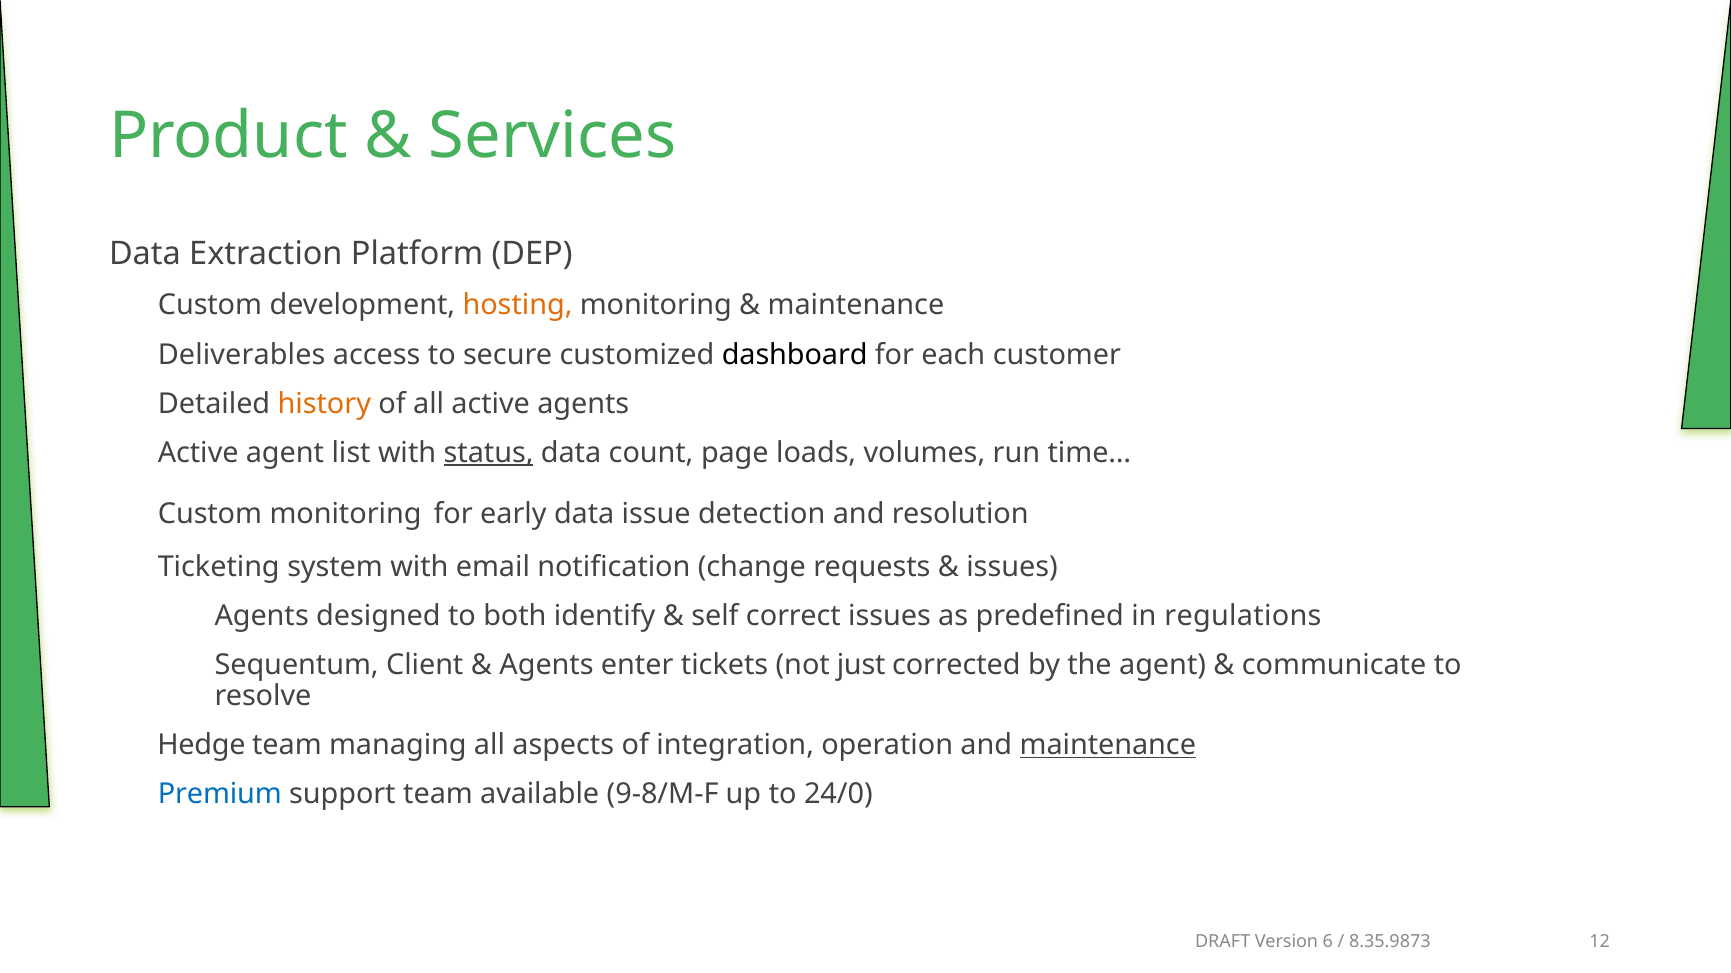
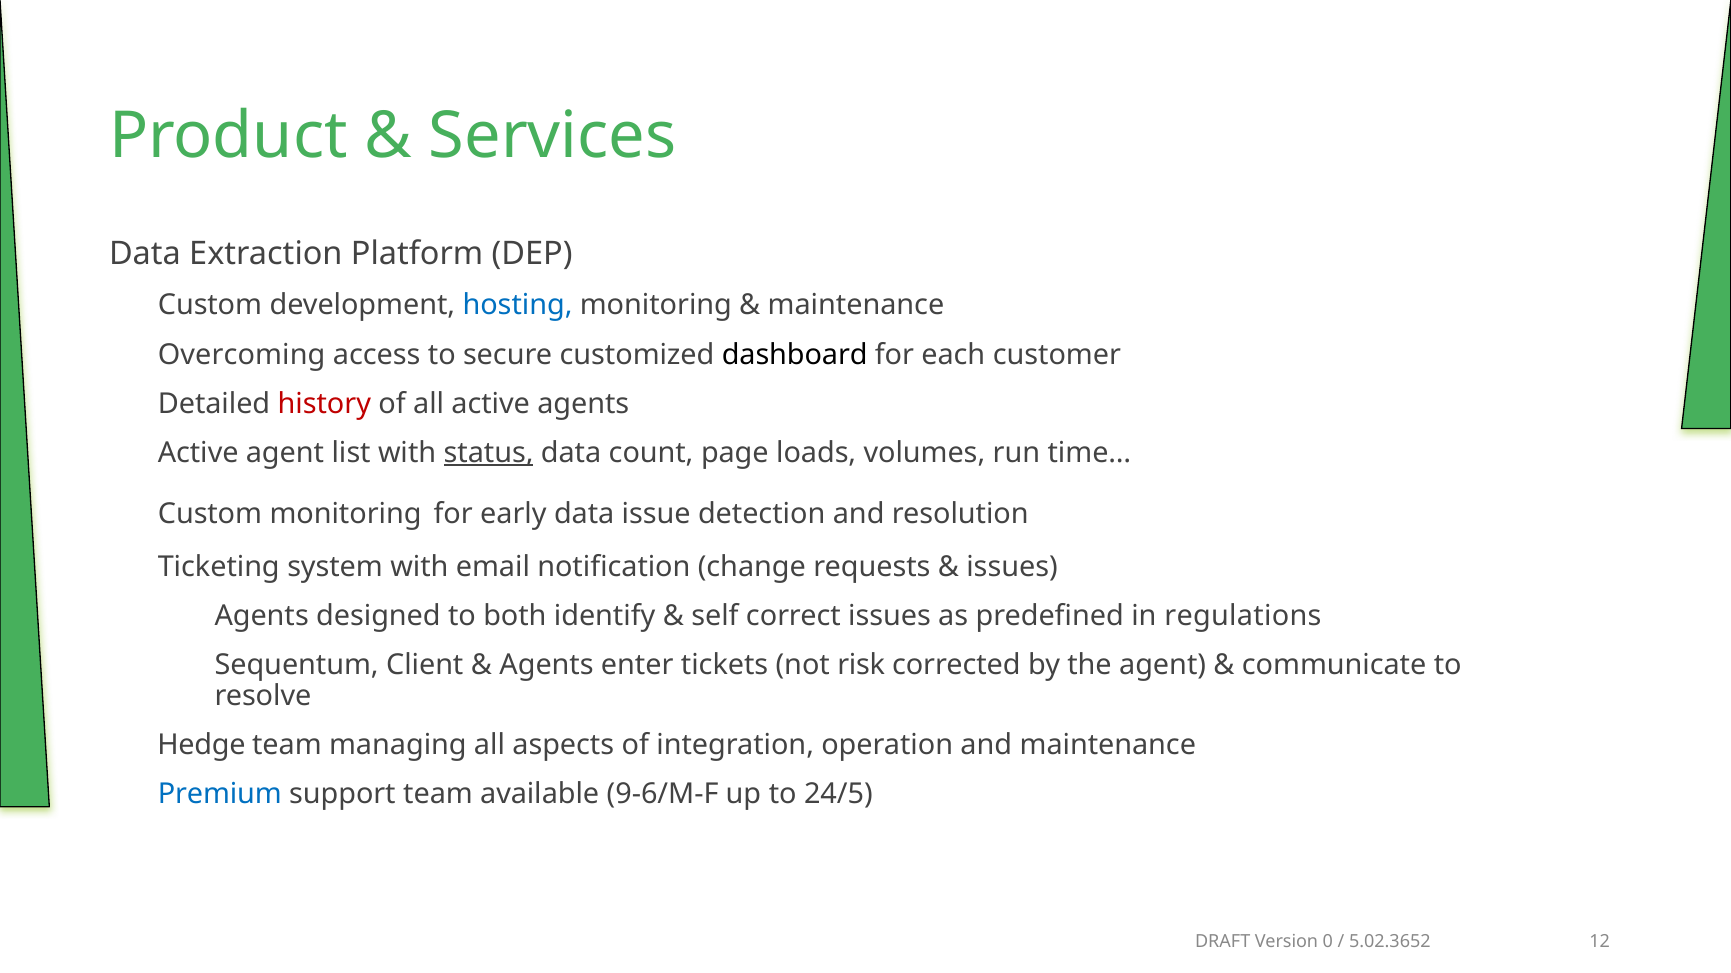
hosting colour: orange -> blue (518, 306)
Deliverables: Deliverables -> Overcoming (242, 355)
history colour: orange -> red (324, 404)
just: just -> risk (861, 665)
maintenance underline: present -> none (1108, 746)
9-8/M-F: 9-8/M-F -> 9-6/M-F (663, 795)
24/0: 24/0 -> 24/5 (838, 795)
6: 6 -> 0 (1328, 942)
8.35.9873: 8.35.9873 -> 5.02.3652 (1390, 942)
